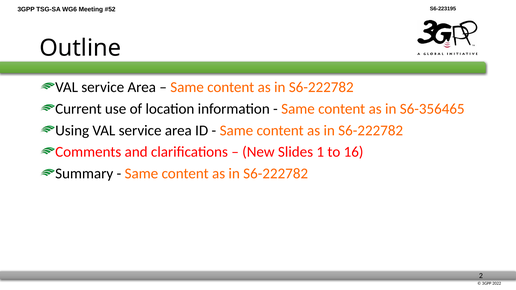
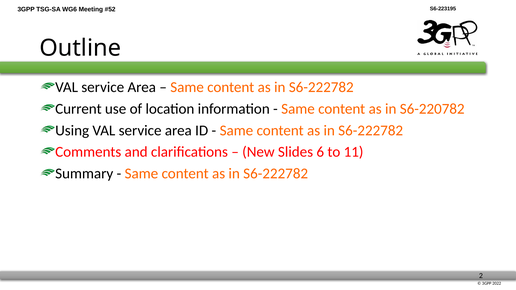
S6-356465: S6-356465 -> S6-220782 (432, 109)
1: 1 -> 6 (320, 152)
16: 16 -> 11 (354, 152)
